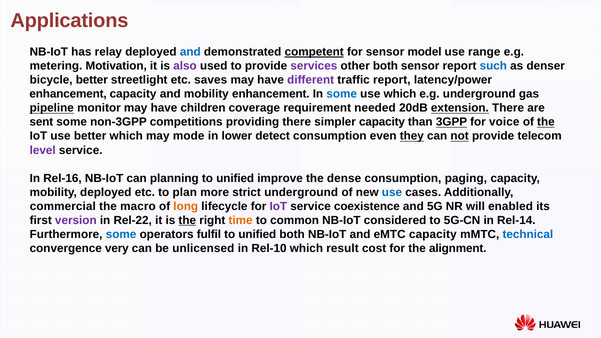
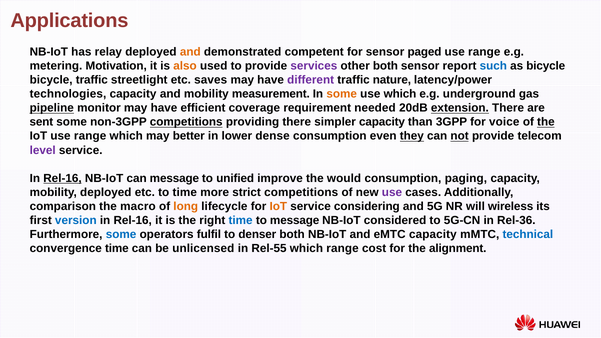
and colour: blue -> orange (190, 52)
competent underline: present -> none (314, 52)
model: model -> paged (425, 52)
also colour: purple -> orange (185, 66)
as denser: denser -> bicycle (546, 66)
bicycle better: better -> traffic (92, 80)
traffic report: report -> nature (392, 80)
enhancement: enhancement -> technologies (68, 94)
mobility enhancement: enhancement -> measurement (271, 94)
some colour: blue -> orange (342, 94)
children: children -> efficient (203, 108)
competitions underline: none -> present (186, 122)
3GPP underline: present -> none (452, 122)
IoT use better: better -> range (90, 136)
mode: mode -> better (189, 136)
detect: detect -> dense (273, 136)
Rel-16 underline: none -> present (62, 178)
can planning: planning -> message (174, 178)
dense: dense -> would (344, 178)
to plan: plan -> time (185, 192)
strict underground: underground -> competitions (301, 192)
use colour: blue -> purple (392, 192)
commercial: commercial -> comparison (63, 206)
IoT colour: purple -> orange (278, 206)
coexistence: coexistence -> considering (367, 206)
enabled: enabled -> wireless (511, 206)
version colour: purple -> blue (76, 220)
Rel-22: Rel-22 -> Rel-16 (133, 220)
the underline: present -> none (187, 220)
time colour: orange -> blue (241, 220)
to common: common -> message (295, 220)
Rel-14: Rel-14 -> Rel-36 (516, 220)
unified: unified -> denser (257, 234)
convergence very: very -> time (117, 248)
Rel-10: Rel-10 -> Rel-55 (269, 248)
which result: result -> range (343, 248)
